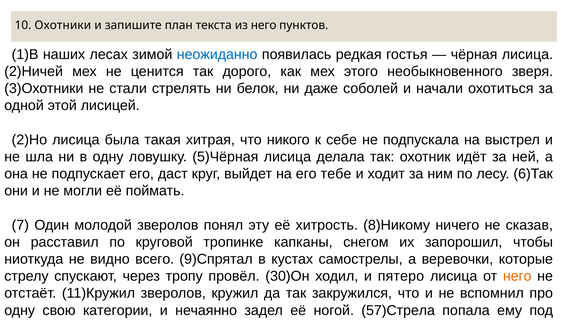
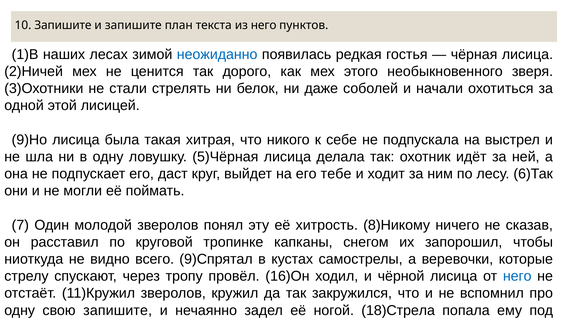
10 Охотники: Охотники -> Запишите (63, 25)
2)Но: 2)Но -> 9)Но (29, 139)
30)Он: 30)Он -> 16)Он (287, 276)
пятеро: пятеро -> чёрной (401, 276)
него colour: orange -> blue (517, 276)
свою категории: категории -> запишите (118, 310)
57)Стрела: 57)Стрела -> 18)Стрела (398, 310)
